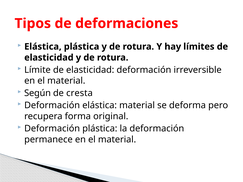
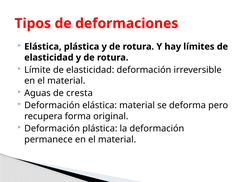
Según: Según -> Aguas (37, 93)
